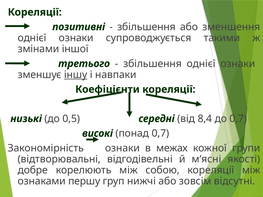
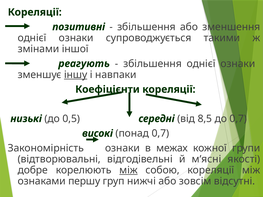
третього: третього -> реагують (84, 64)
8,4: 8,4 -> 8,5 (205, 119)
між underline: none -> present (128, 170)
